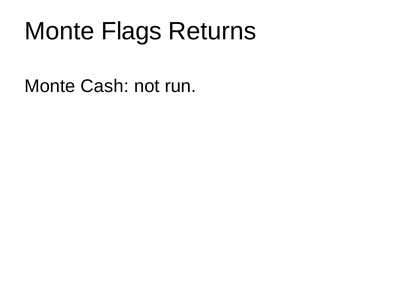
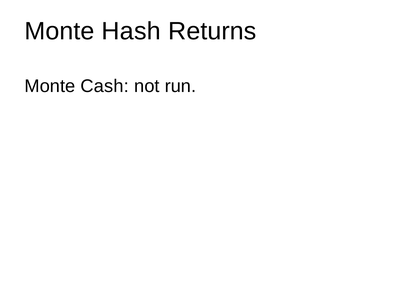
Flags: Flags -> Hash (131, 31)
